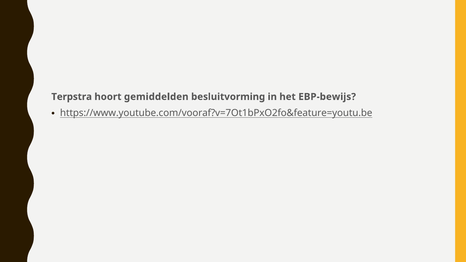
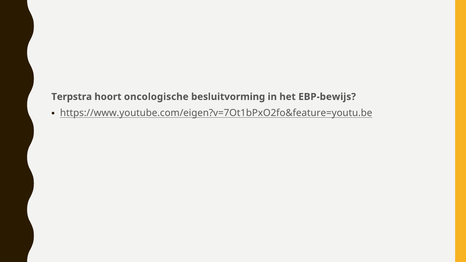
gemiddelden: gemiddelden -> oncologische (156, 97)
https://www.youtube.com/vooraf?v=7Ot1bPxO2fo&feature=youtu.be: https://www.youtube.com/vooraf?v=7Ot1bPxO2fo&feature=youtu.be -> https://www.youtube.com/eigen?v=7Ot1bPxO2fo&feature=youtu.be (216, 113)
